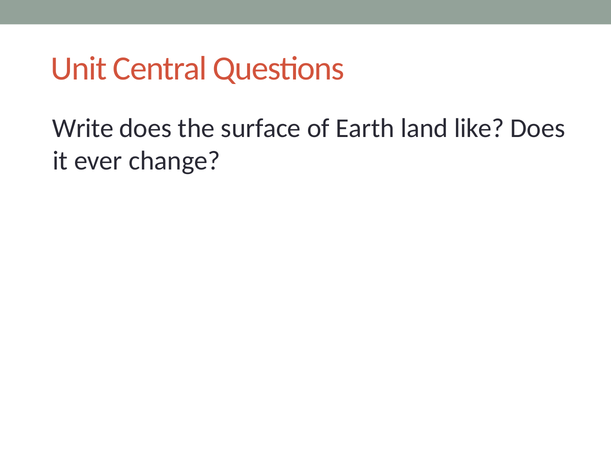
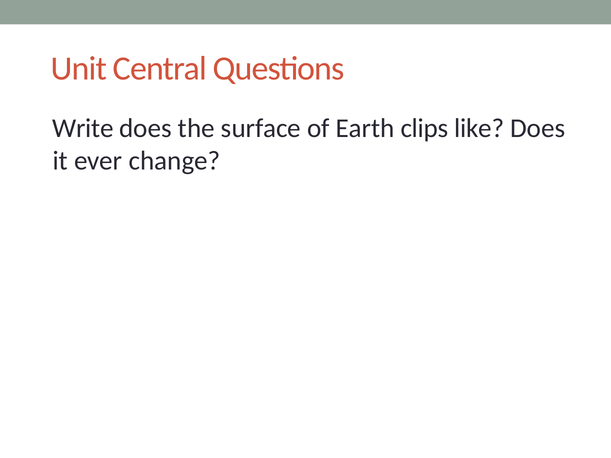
land: land -> clips (424, 128)
